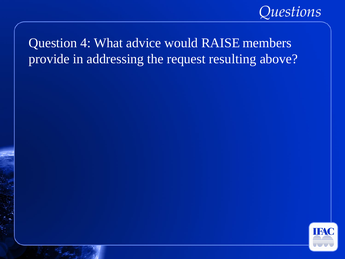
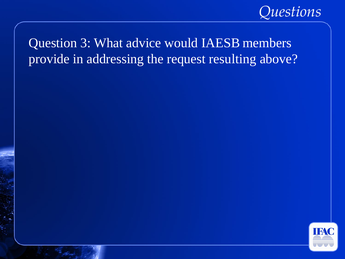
4: 4 -> 3 (86, 43)
RAISE: RAISE -> IAESB (221, 43)
